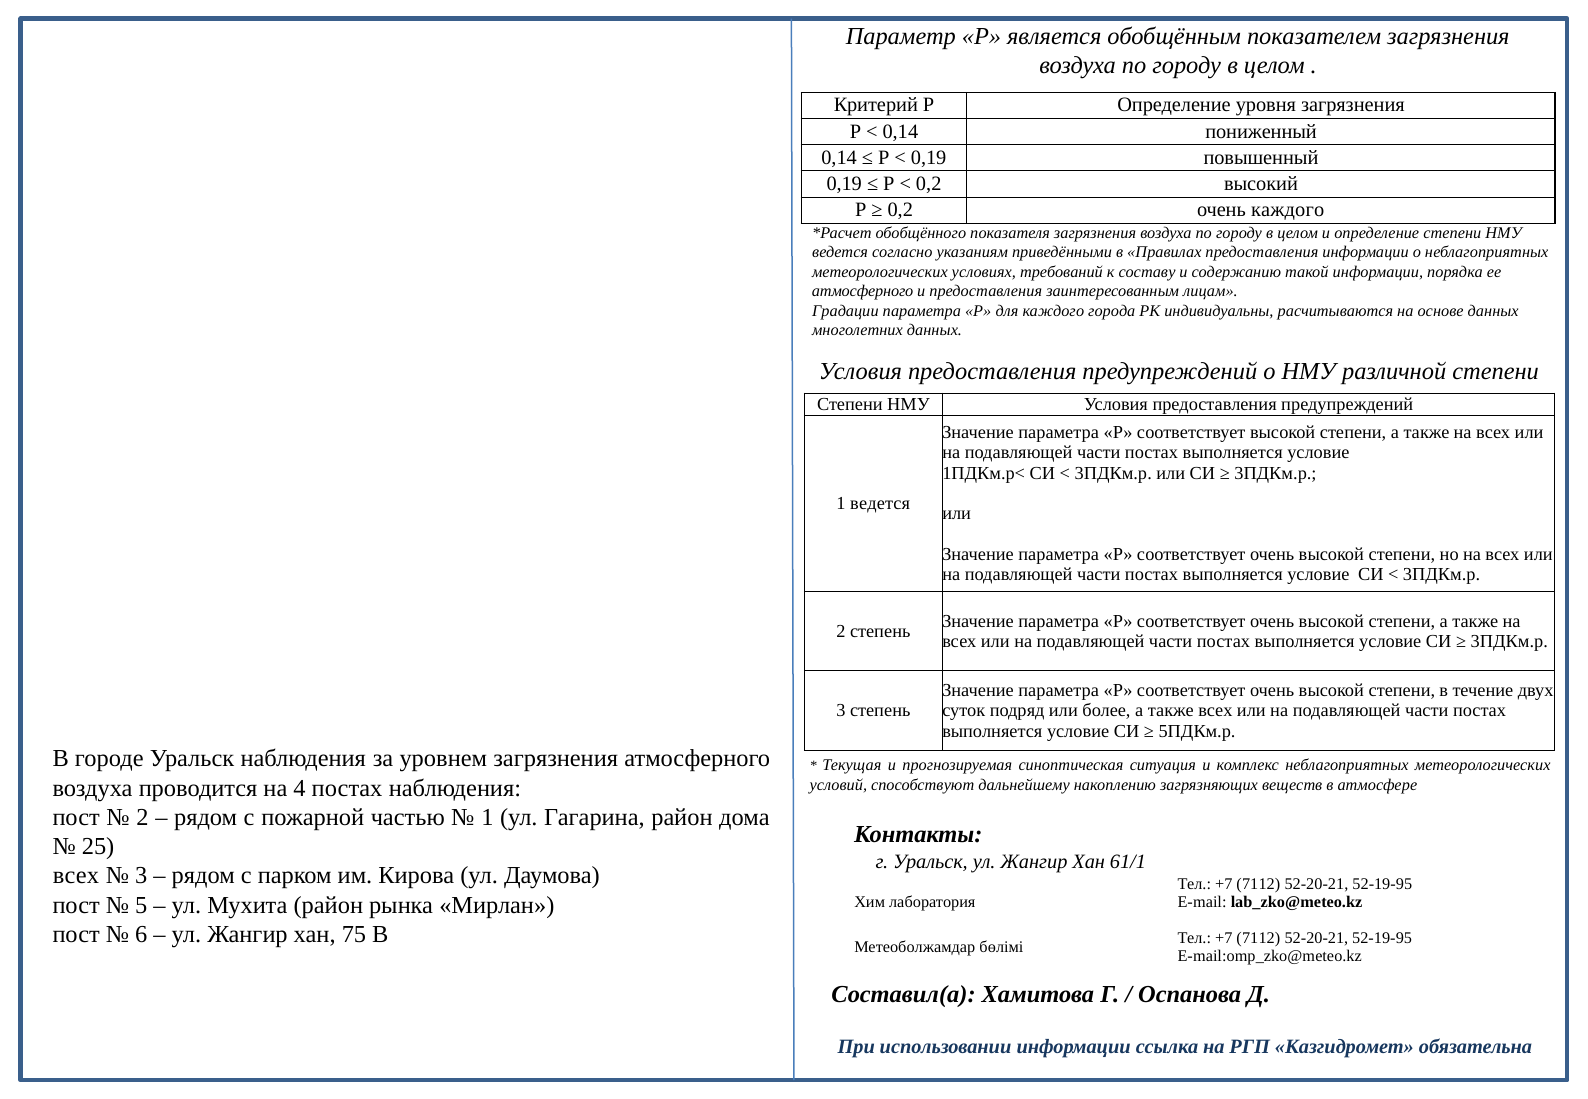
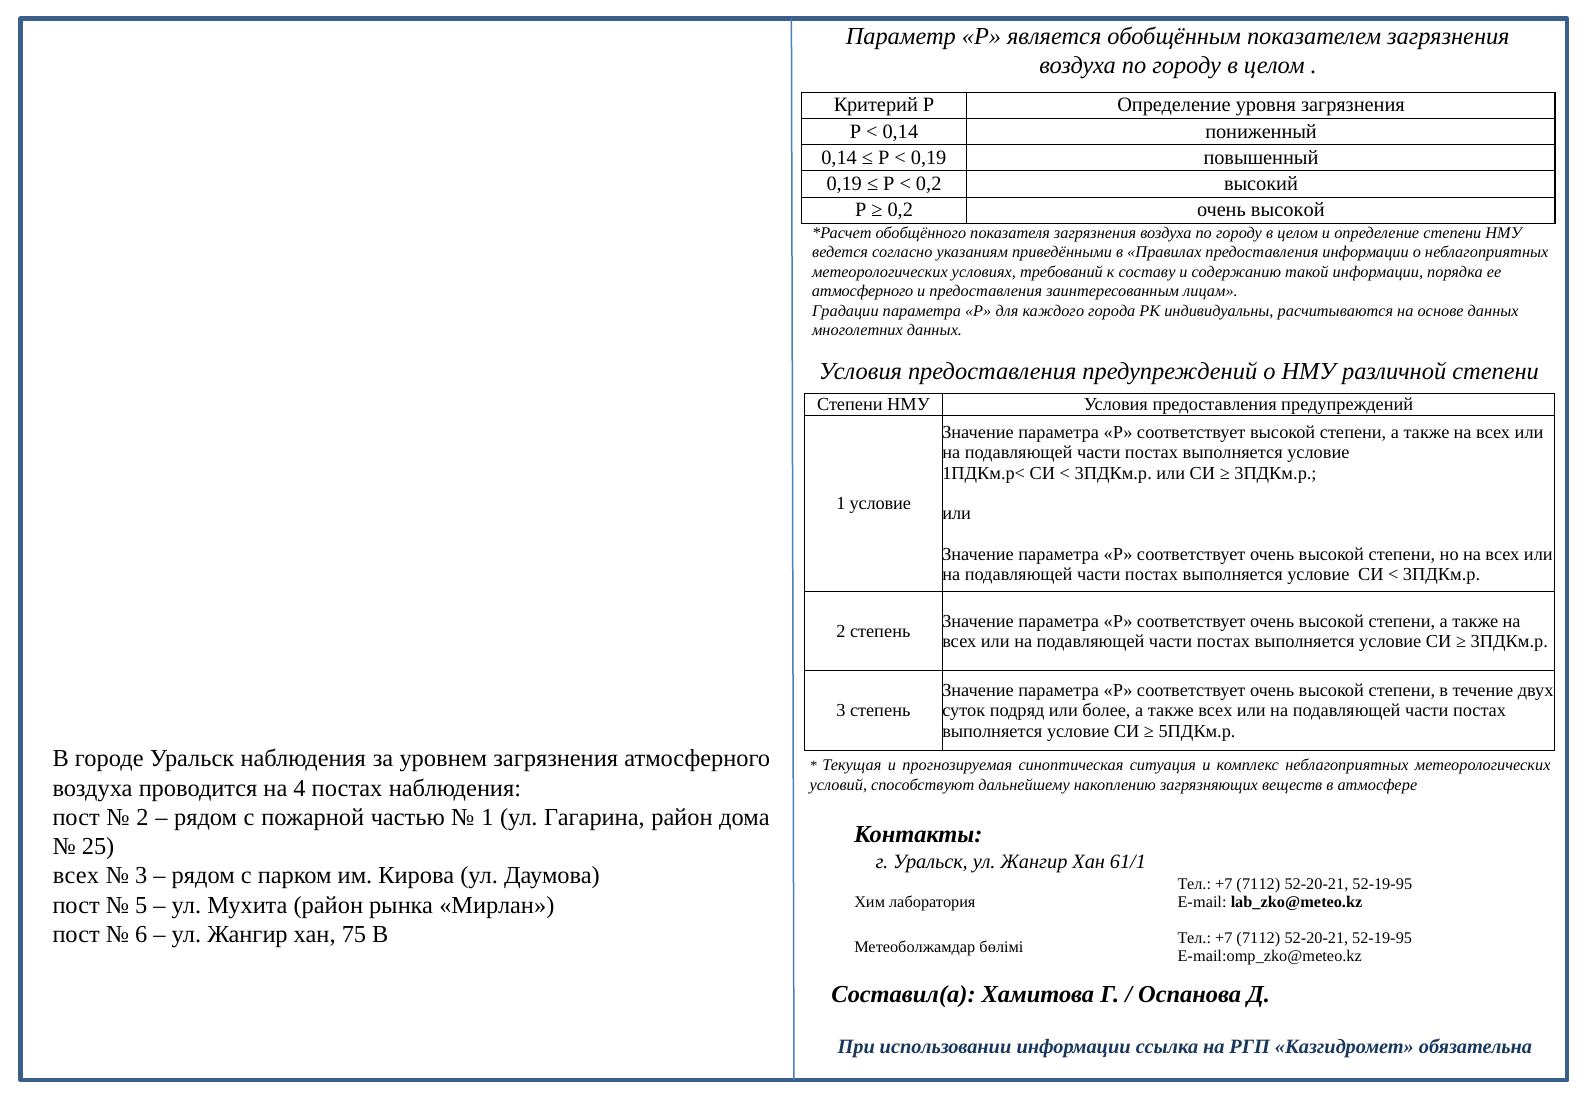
0,2 очень каждого: каждого -> высокой (1288, 210)
1 ведется: ведется -> условие (880, 504)
